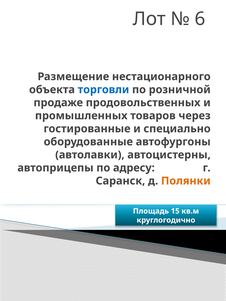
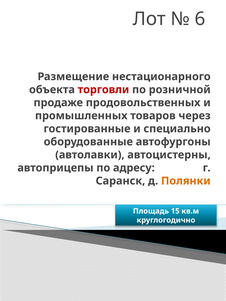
торговли colour: blue -> red (103, 90)
